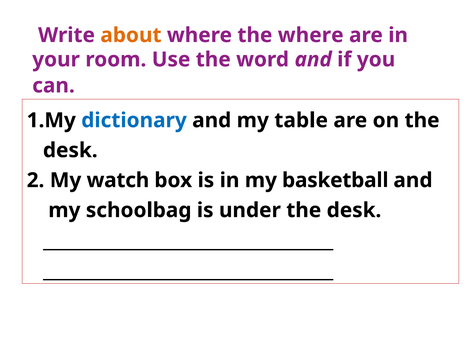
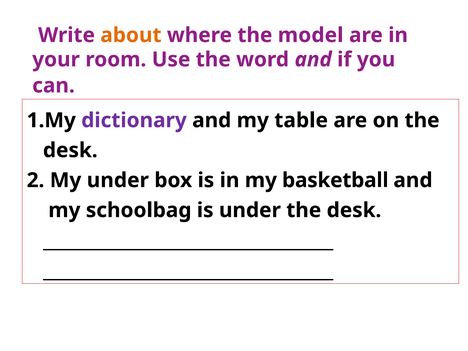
the where: where -> model (311, 35)
dictionary colour: blue -> purple (134, 120)
My watch: watch -> under (118, 180)
